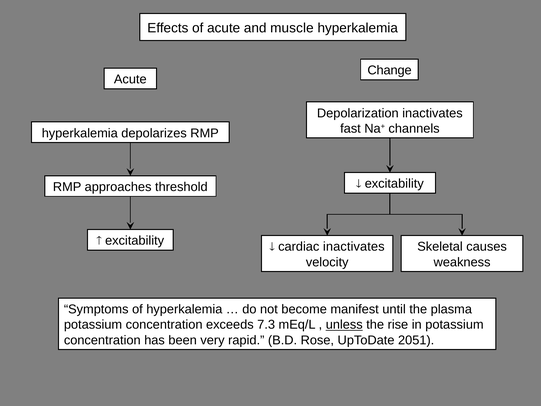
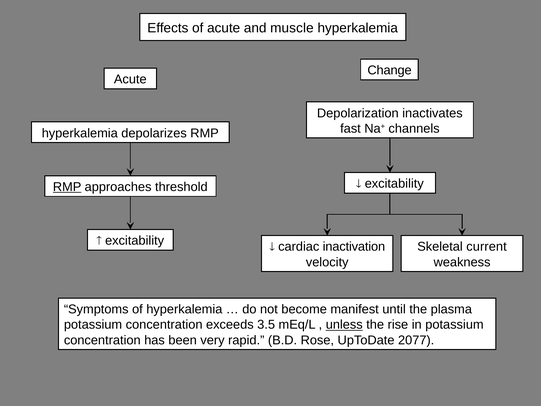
RMP underline: none -> present (67, 187)
causes: causes -> current (487, 247)
cardiac inactivates: inactivates -> inactivation (354, 247)
7.3: 7.3 -> 3.5 (266, 325)
2051: 2051 -> 2077 (416, 340)
